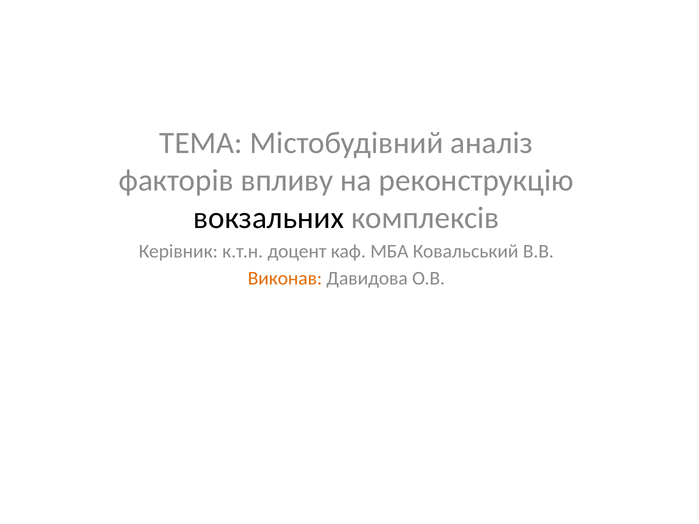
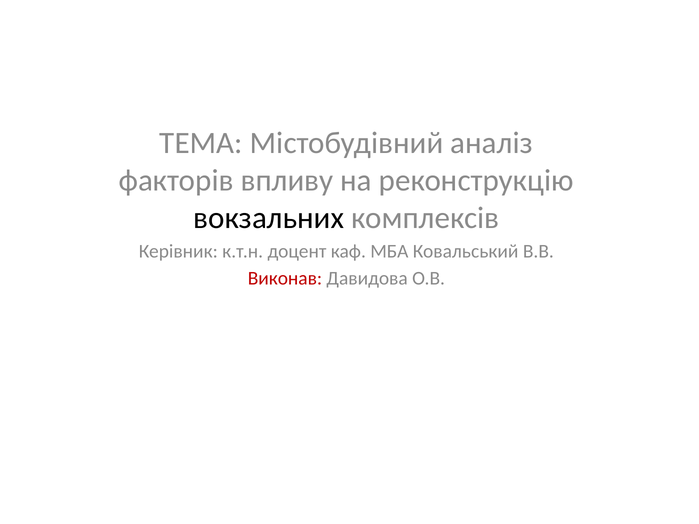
Виконав colour: orange -> red (285, 278)
